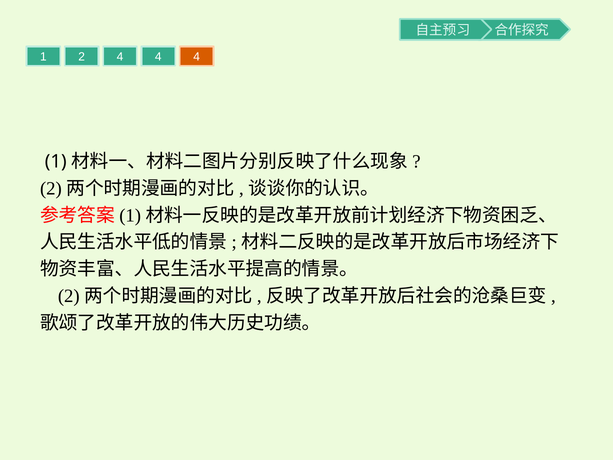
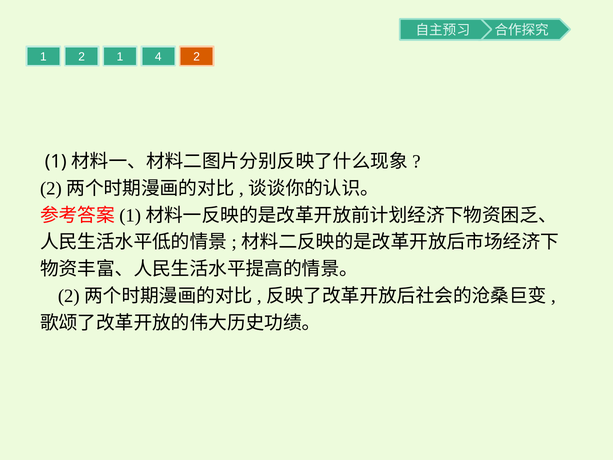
1 2 4: 4 -> 1 (120, 57)
4: 4 -> 2 (197, 57)
